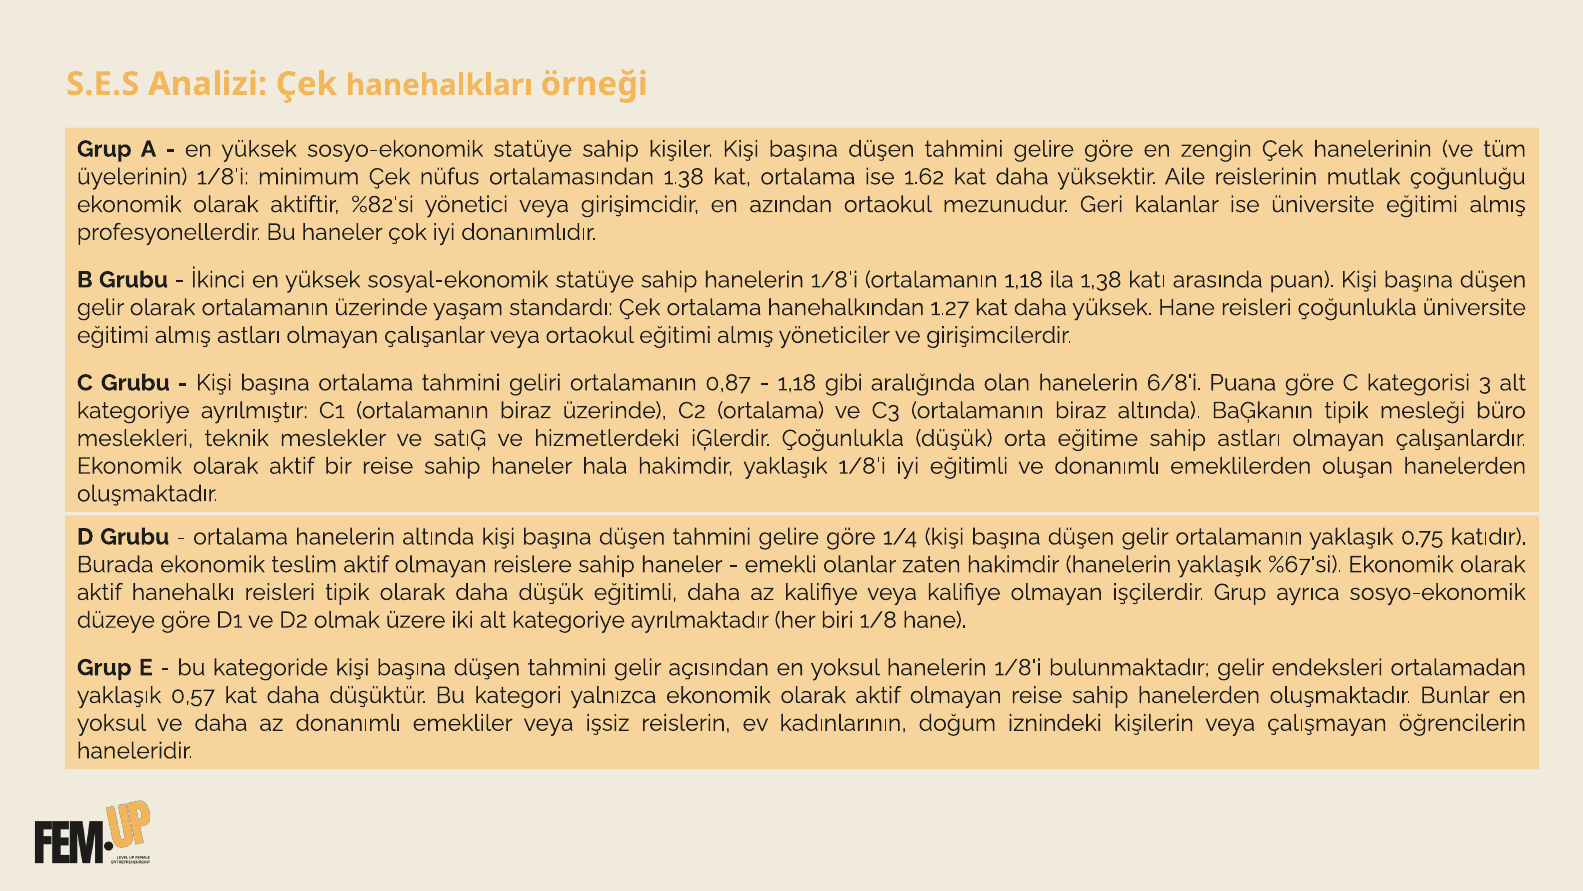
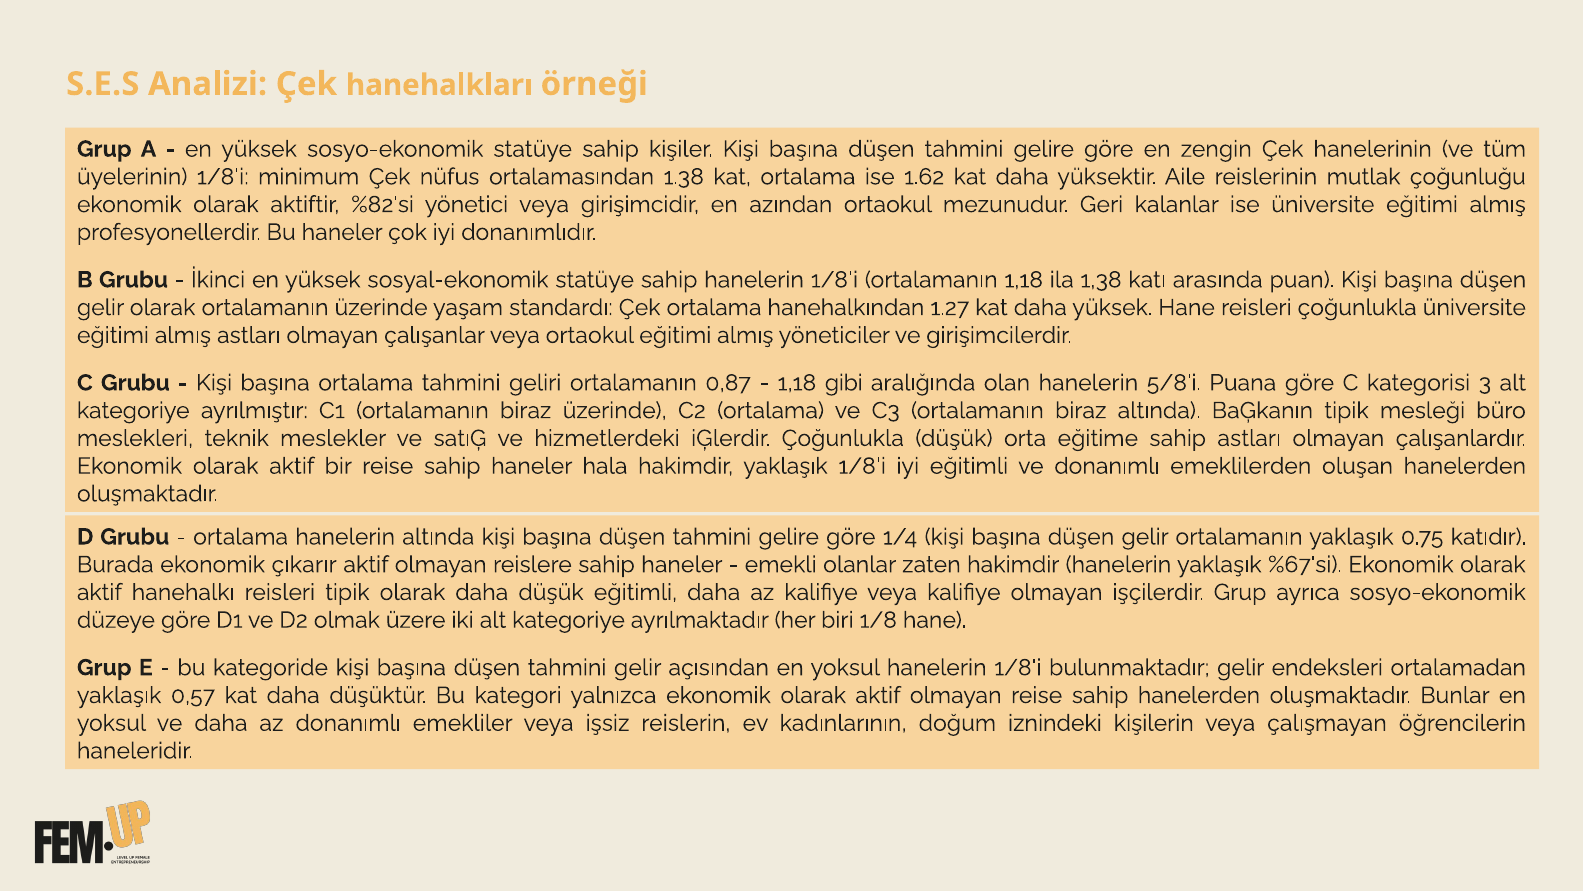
6/8'i: 6/8'i -> 5/8'i (1174, 383)
teslim: teslim -> çıkarır (304, 564)
